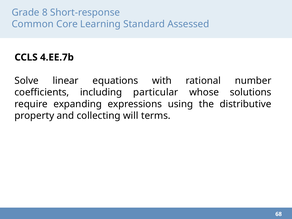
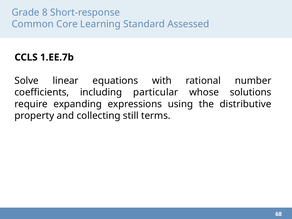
4.EE.7b: 4.EE.7b -> 1.EE.7b (57, 57)
will: will -> still (131, 116)
